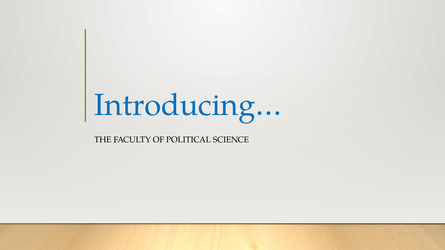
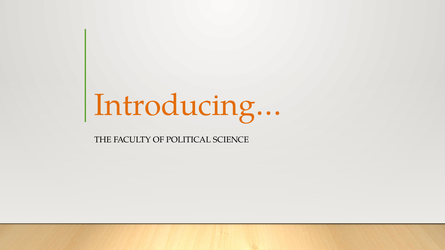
Introducing… colour: blue -> orange (188, 105)
